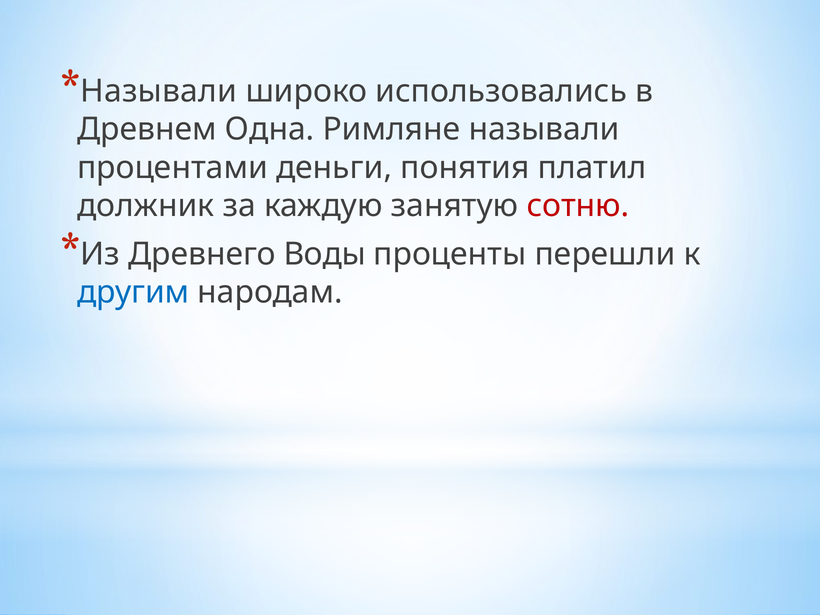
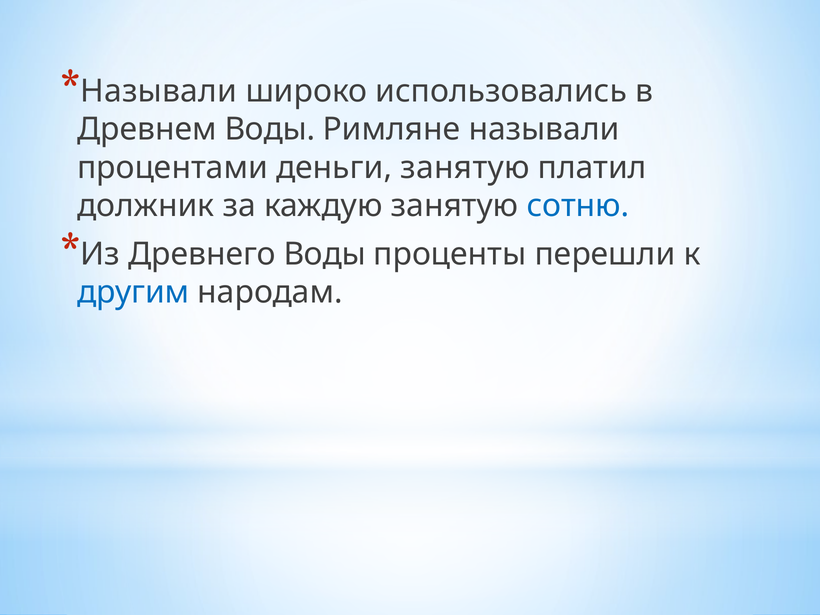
Древнем Одна: Одна -> Воды (270, 129)
деньги понятия: понятия -> занятую (465, 168)
сотню colour: red -> blue (578, 206)
